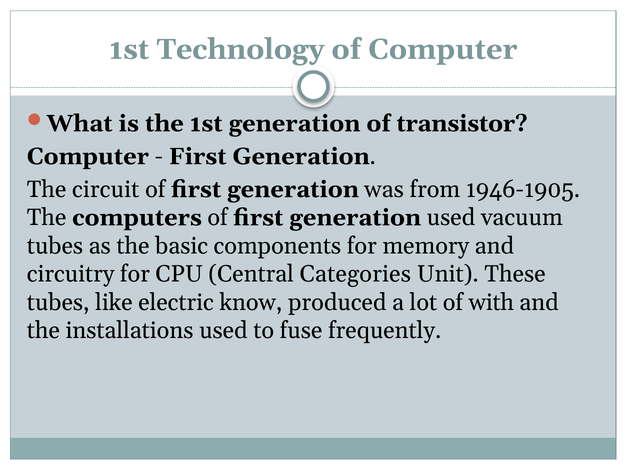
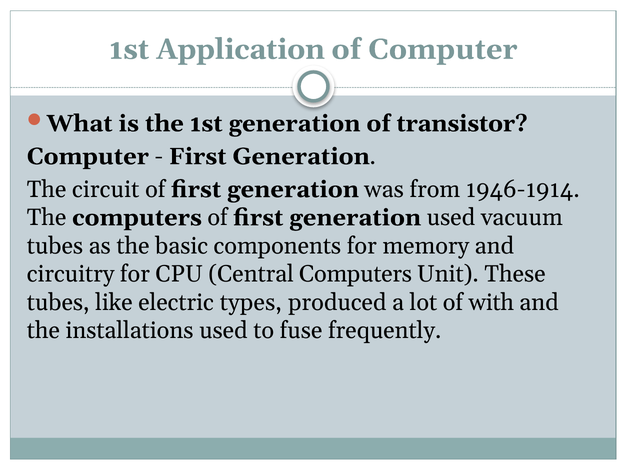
Technology: Technology -> Application (241, 49)
1946-1905: 1946-1905 -> 1946-1914 (523, 189)
Central Categories: Categories -> Computers (356, 274)
know: know -> types (251, 302)
